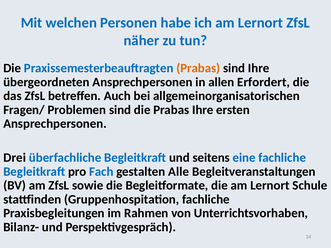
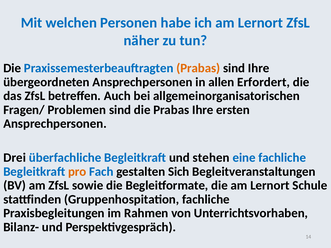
seitens: seitens -> stehen (211, 158)
pro colour: black -> orange (77, 172)
Alle: Alle -> Sich (179, 172)
